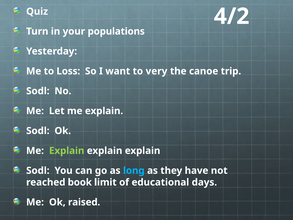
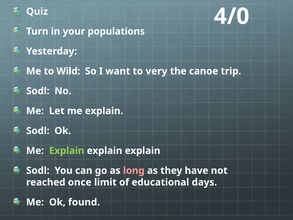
4/2: 4/2 -> 4/0 (232, 16)
Loss: Loss -> Wild (68, 71)
long colour: light blue -> pink (134, 170)
book: book -> once (80, 182)
raised: raised -> found (84, 202)
